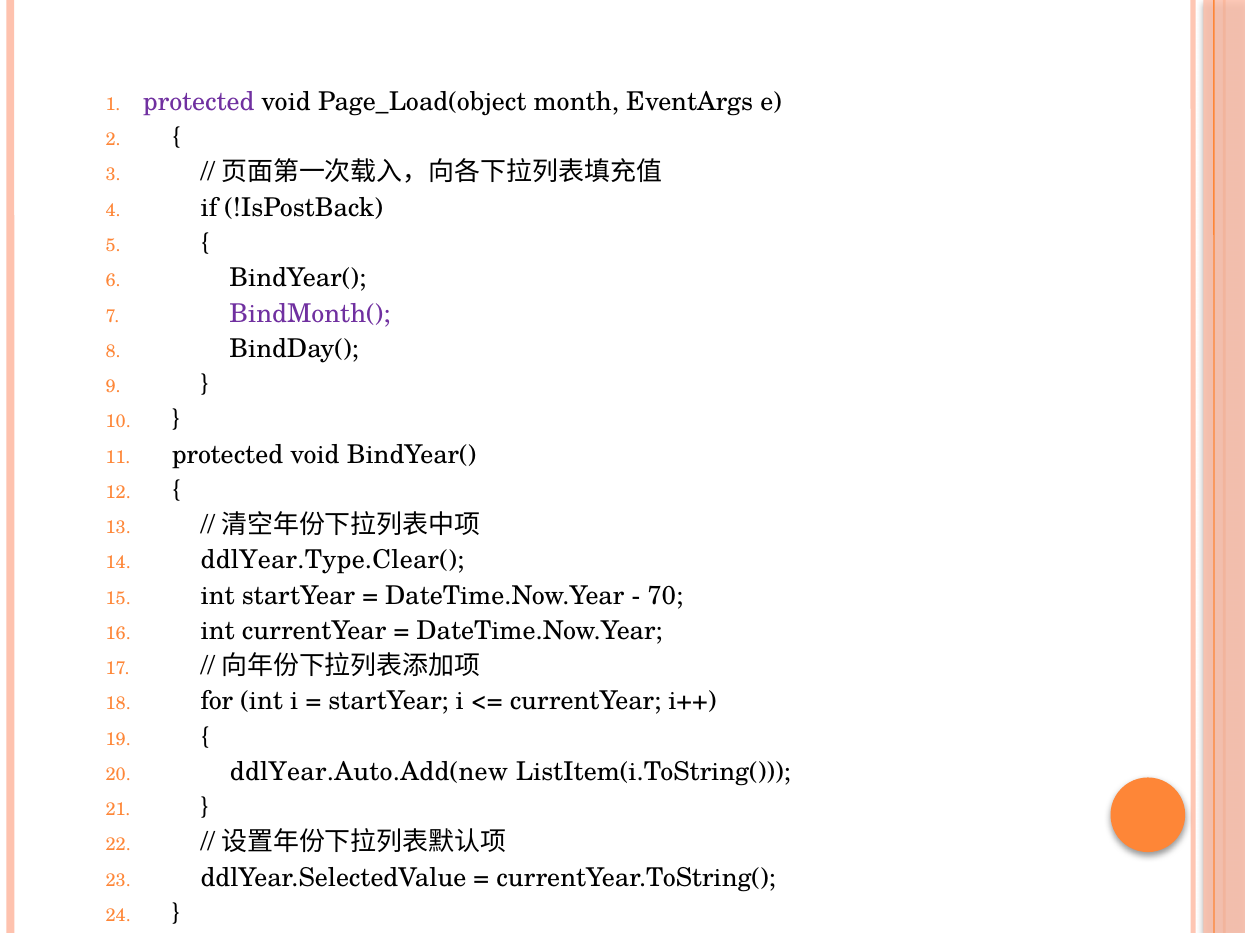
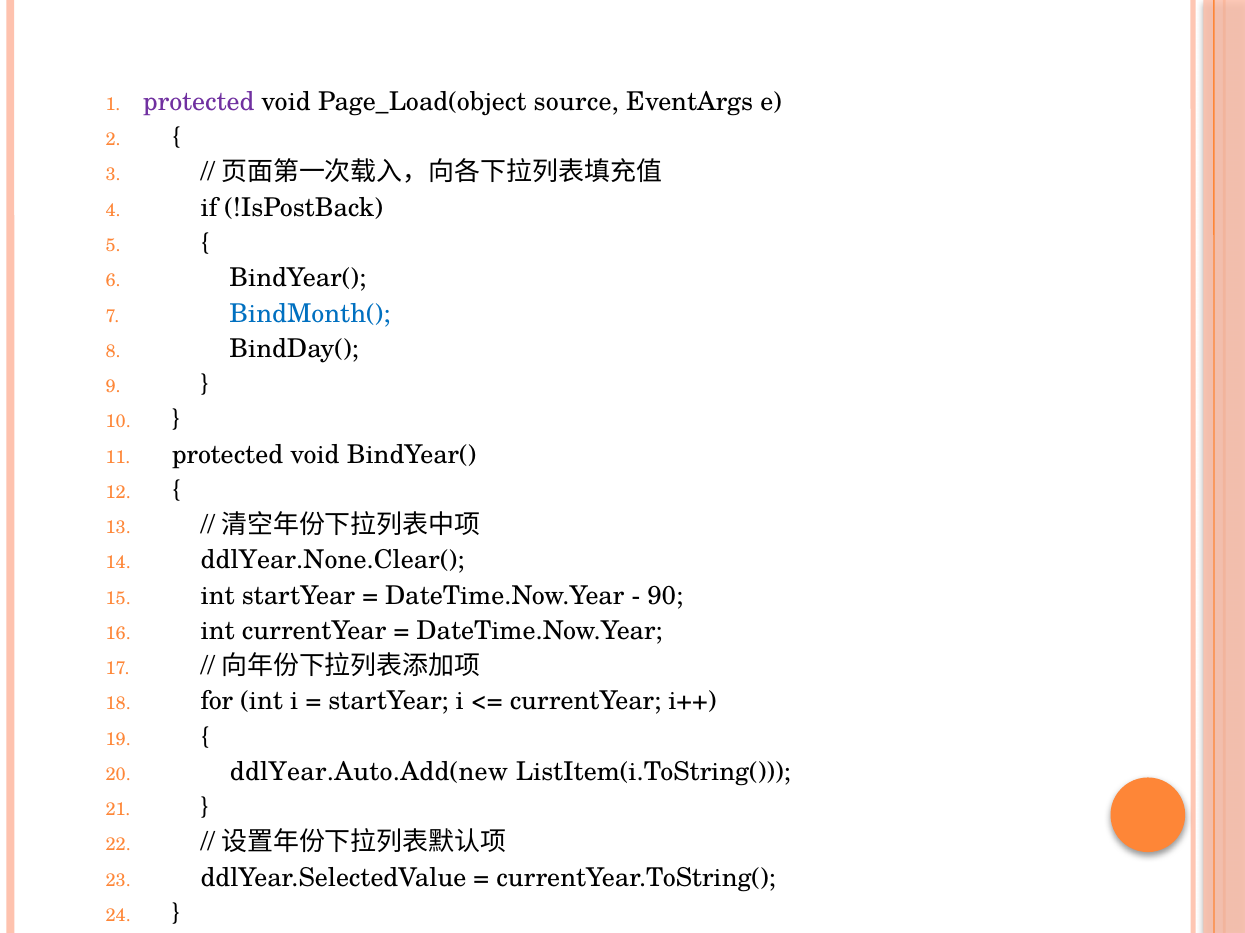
month: month -> source (576, 102)
BindMonth( colour: purple -> blue (310, 314)
ddlYear.Type.Clear(: ddlYear.Type.Clear( -> ddlYear.None.Clear( (333, 561)
70: 70 -> 90 (665, 596)
